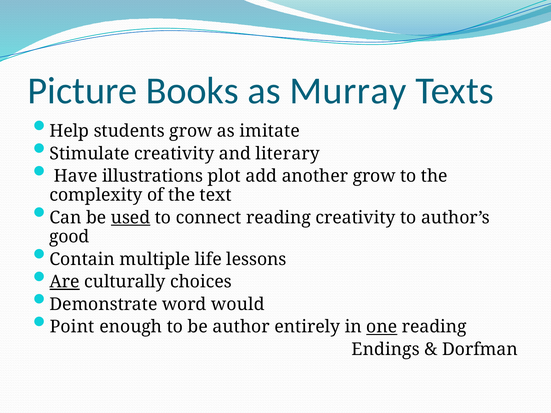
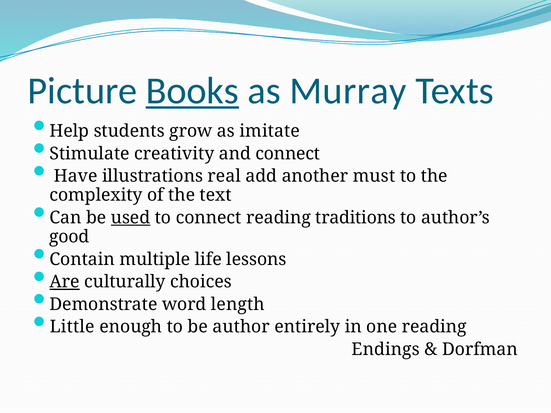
Books underline: none -> present (192, 91)
and literary: literary -> connect (288, 154)
plot: plot -> real (224, 176)
another grow: grow -> must (374, 176)
reading creativity: creativity -> traditions (356, 218)
would: would -> length (238, 304)
Point: Point -> Little (72, 327)
one underline: present -> none (382, 327)
